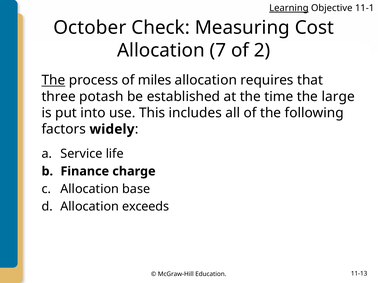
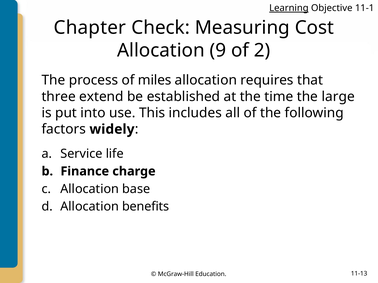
October: October -> Chapter (90, 28)
7: 7 -> 9 (218, 50)
The underline: present -> none (53, 80)
potash: potash -> extend (101, 97)
exceeds: exceeds -> benefits (146, 207)
